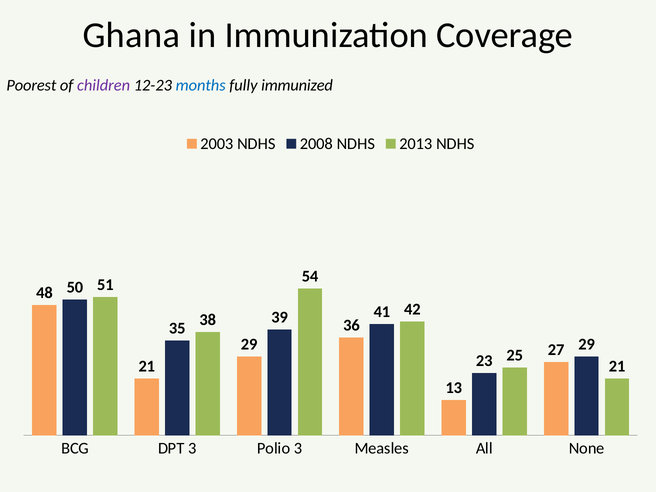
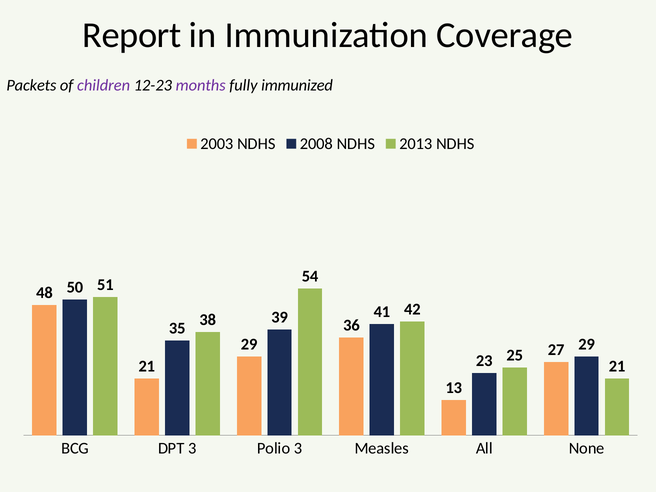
Ghana: Ghana -> Report (132, 35)
Poorest: Poorest -> Packets (31, 85)
months colour: blue -> purple (201, 85)
